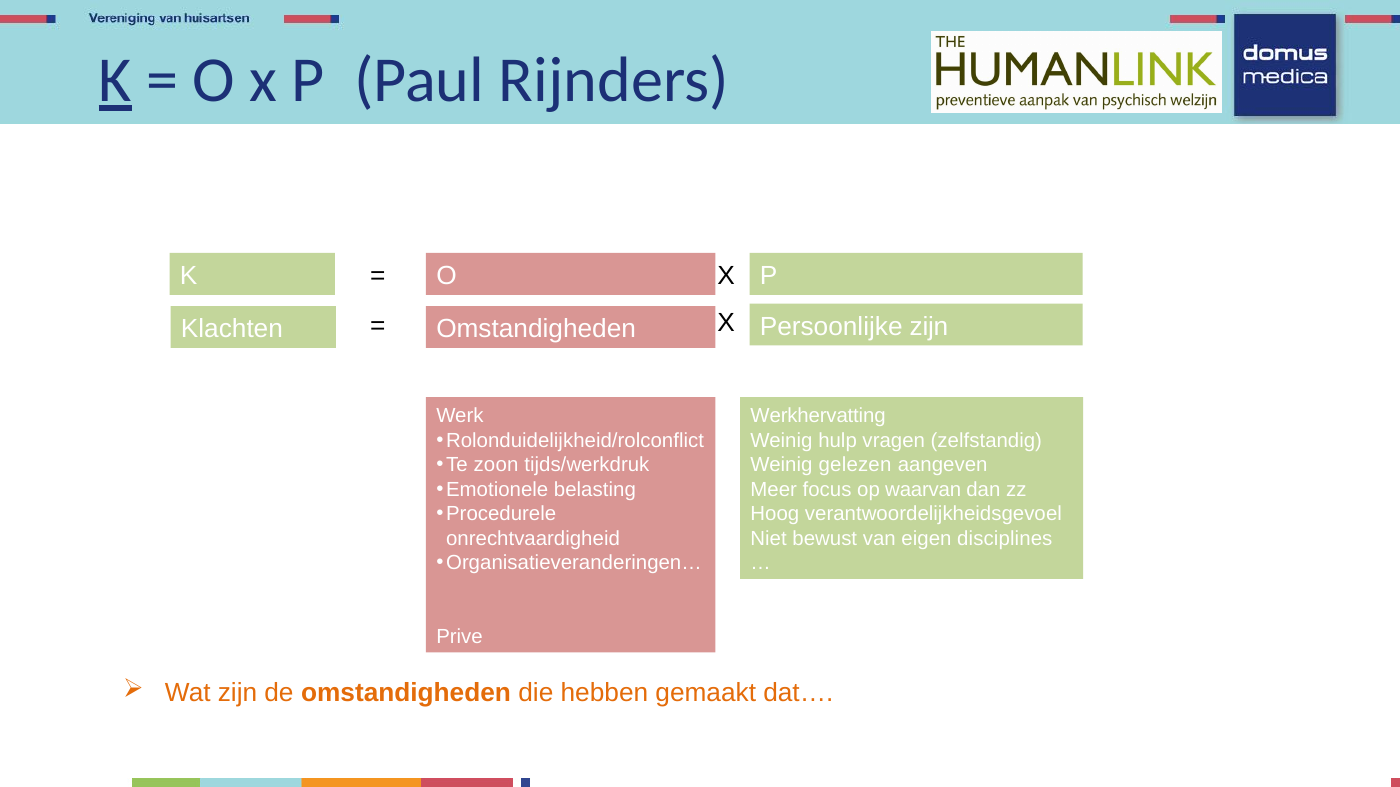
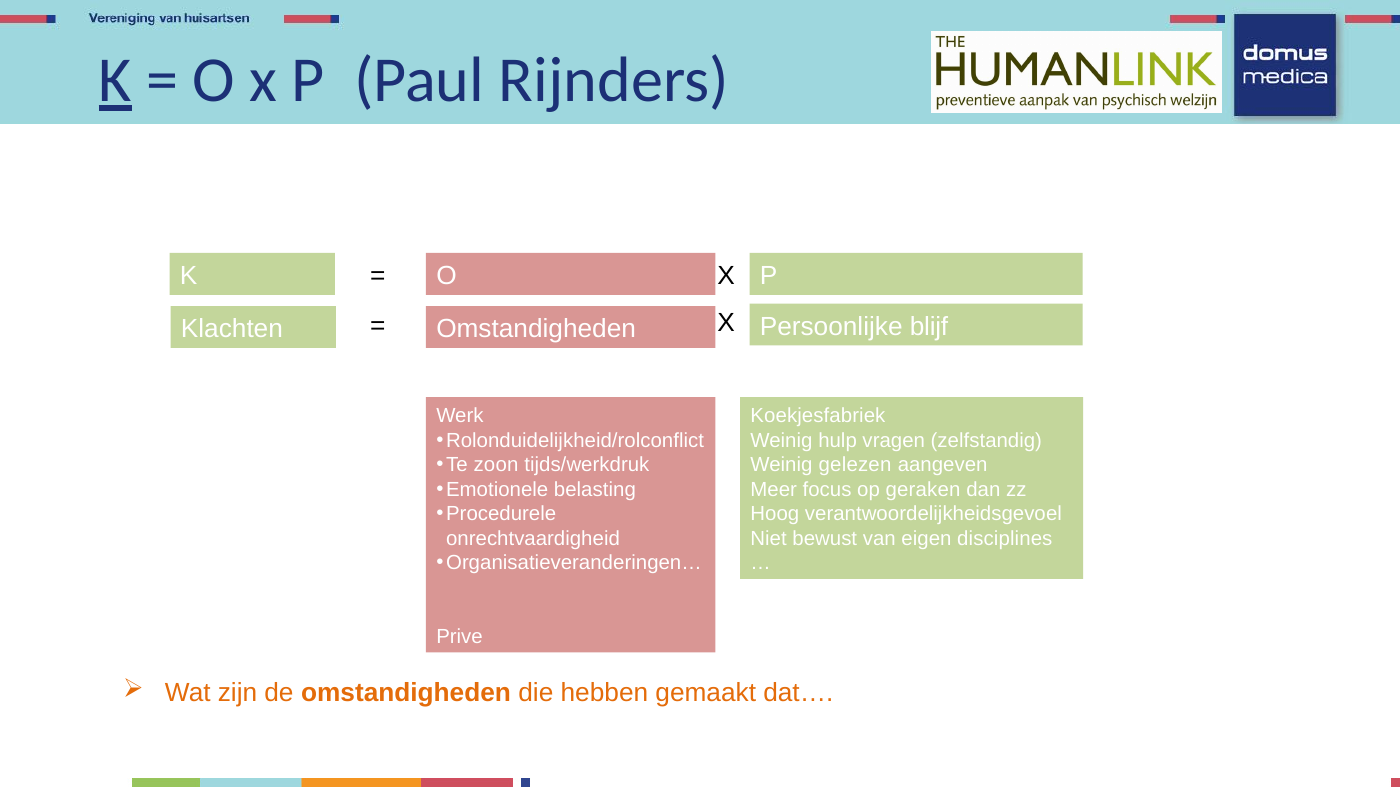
Persoonlijke zijn: zijn -> blijf (929, 327)
Werkhervatting: Werkhervatting -> Koekjesfabriek (818, 416)
waarvan: waarvan -> geraken (923, 490)
